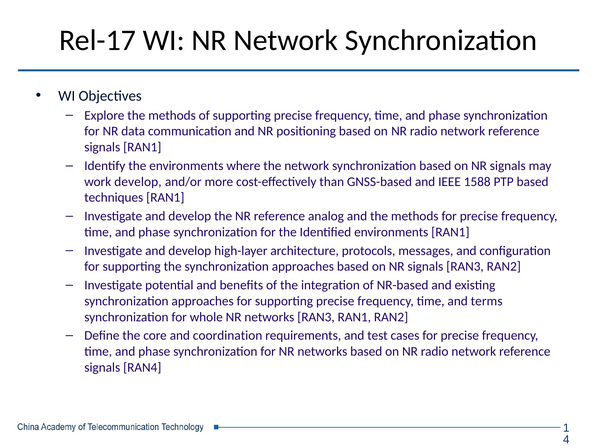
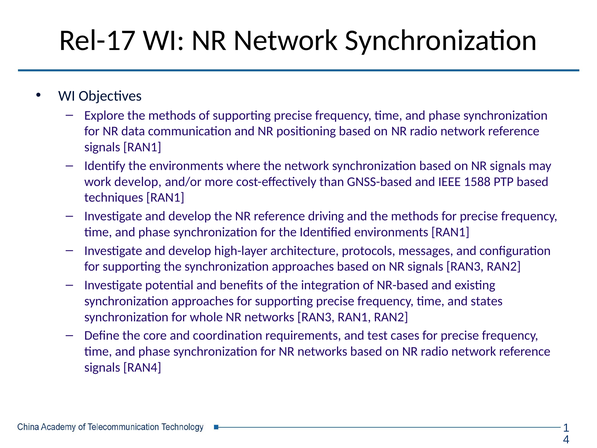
analog: analog -> driving (326, 216)
terms: terms -> states (487, 301)
